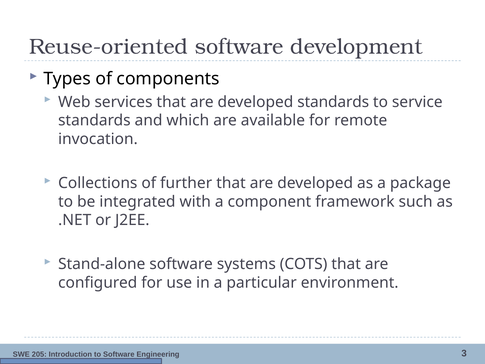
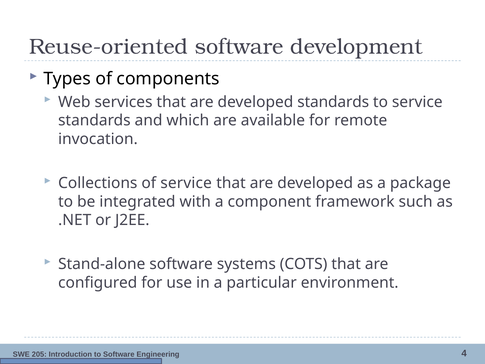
of further: further -> service (186, 183)
3: 3 -> 4 (464, 353)
